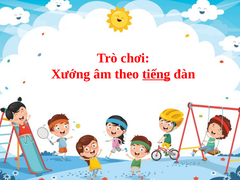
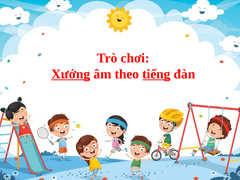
Xướng underline: none -> present (71, 74)
